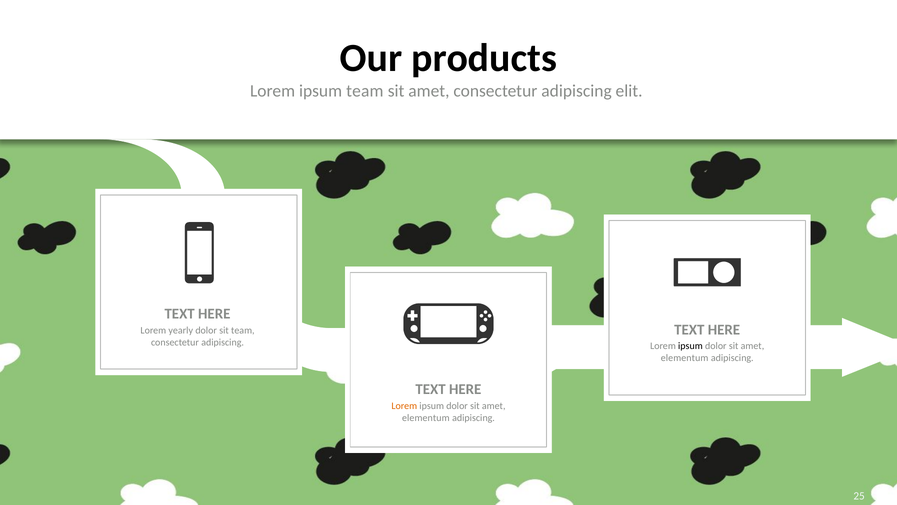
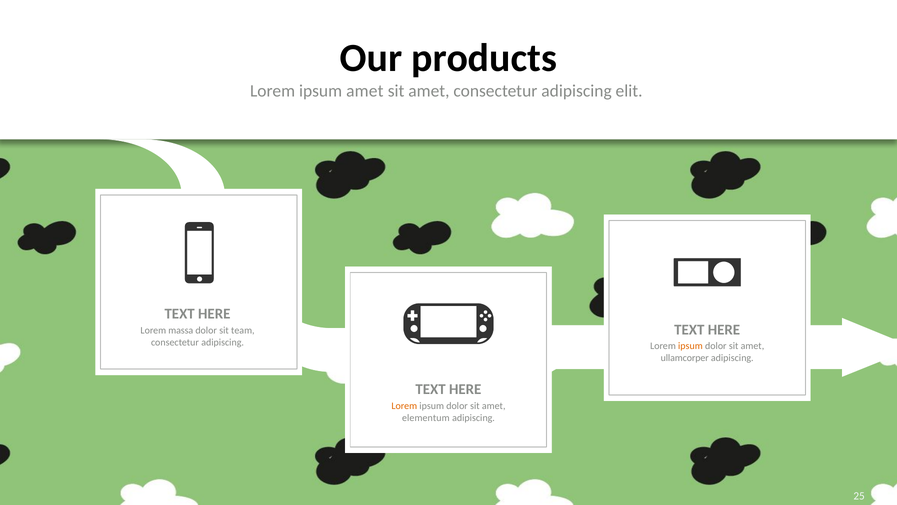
ipsum team: team -> amet (365, 91)
yearly: yearly -> massa (181, 330)
ipsum colour: black -> orange (690, 346)
elementum: elementum -> ullamcorper (685, 358)
